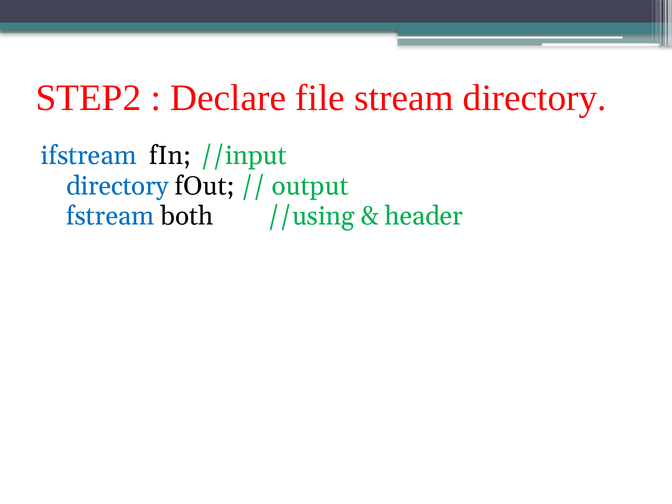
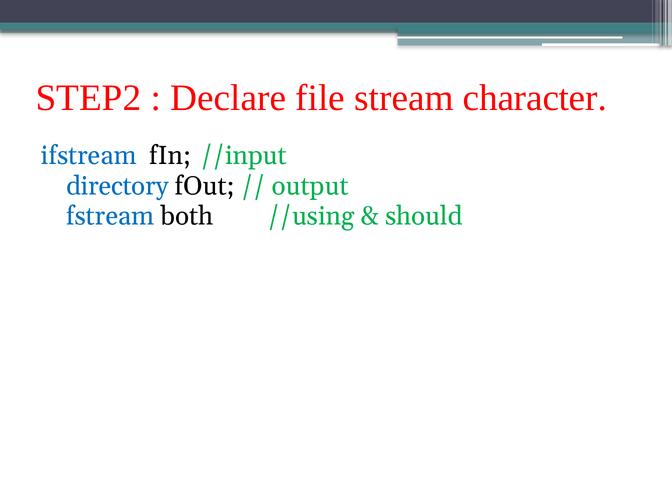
stream directory: directory -> character (535, 98)
header: header -> should (424, 216)
